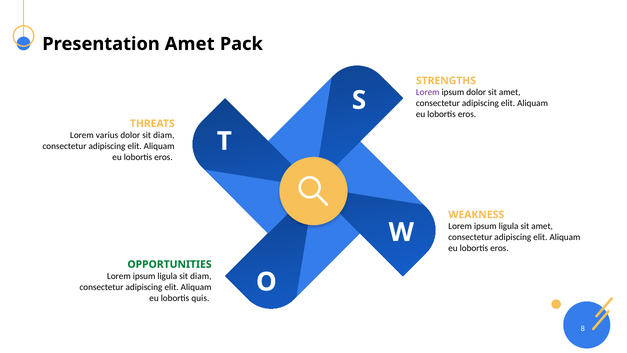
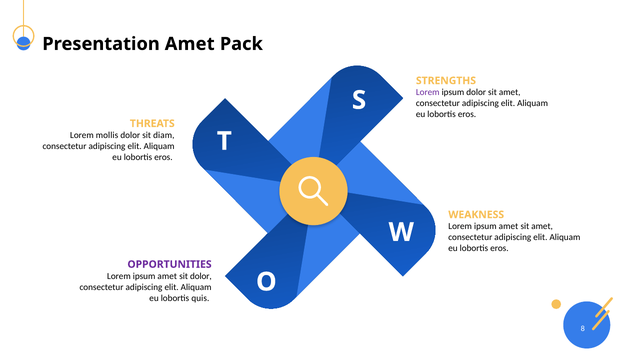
varius: varius -> mollis (107, 135)
ligula: ligula -> amet (508, 226)
OPPORTUNITIES colour: green -> purple (170, 264)
ligula: ligula -> amet (167, 276)
diam: diam -> dolor (201, 276)
